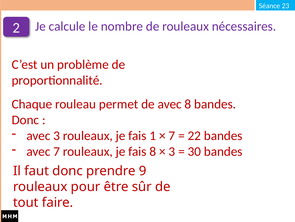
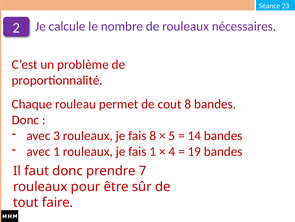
de avec: avec -> cout (170, 104)
fais 1: 1 -> 8 (153, 135)
7: 7 -> 5 (172, 135)
22: 22 -> 14 (194, 135)
avec 7: 7 -> 1 (57, 151)
fais 8: 8 -> 1 (153, 151)
3: 3 -> 4 (172, 151)
30: 30 -> 19 (194, 151)
9: 9 -> 7 (143, 170)
